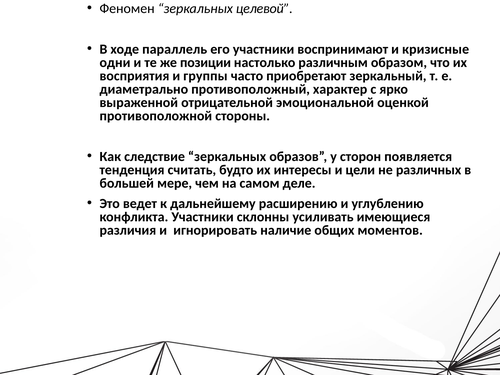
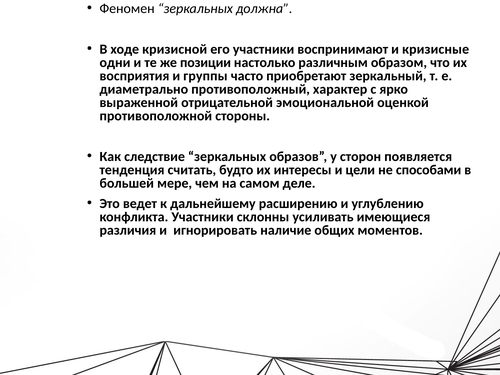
целевой: целевой -> должна (264, 9)
параллель: параллель -> кризисной (175, 49)
различных: различных -> способами (429, 170)
